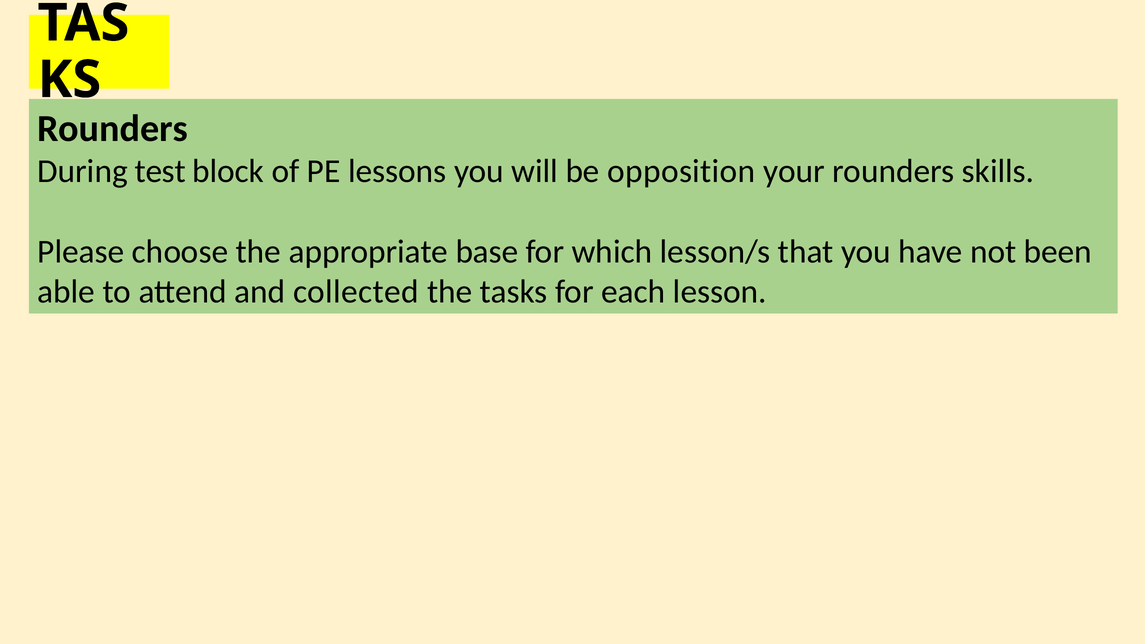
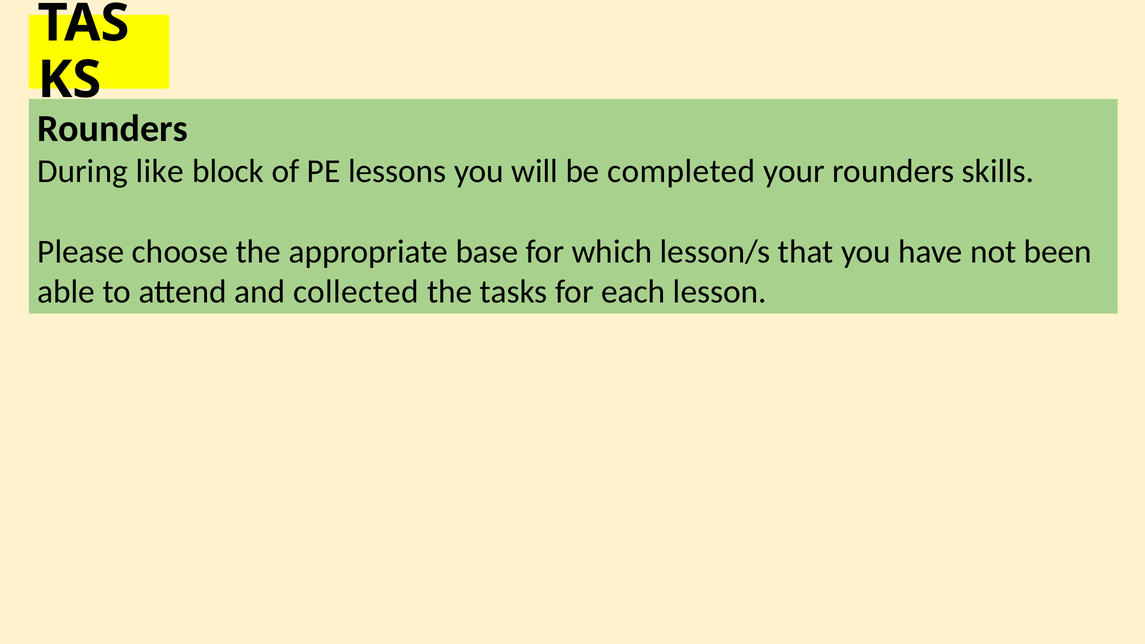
test: test -> like (160, 171)
opposition: opposition -> completed (681, 171)
